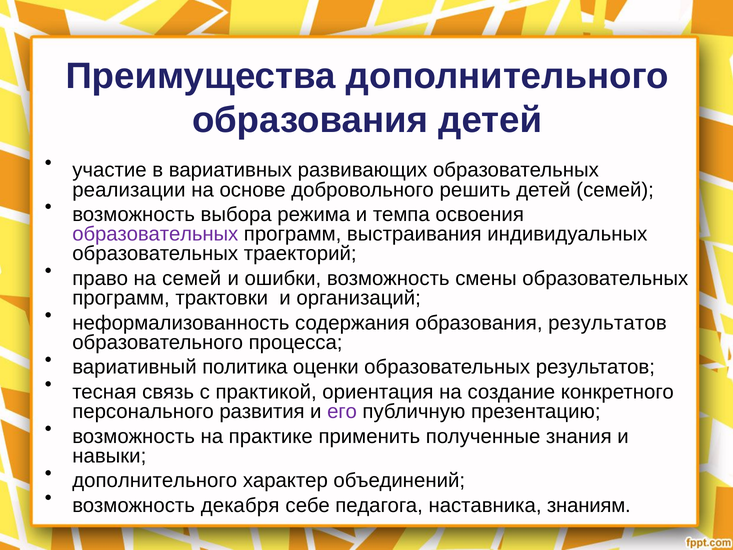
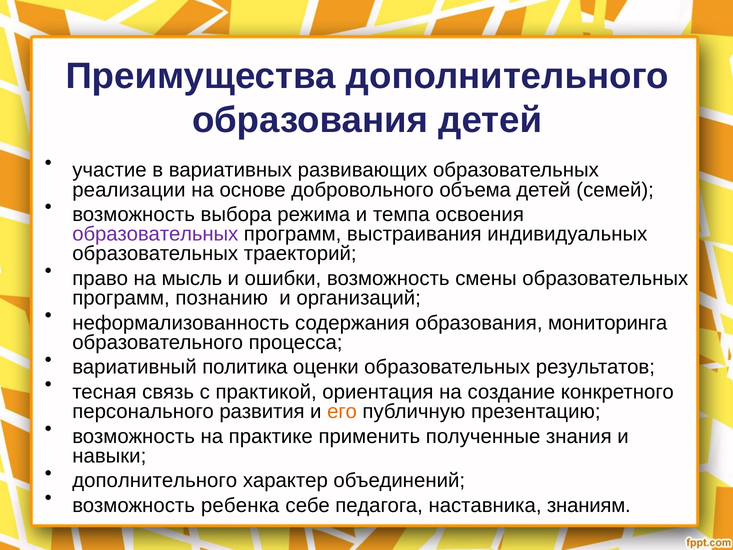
решить: решить -> объема (475, 190)
на семей: семей -> мысль (192, 278)
трактовки: трактовки -> познанию (222, 298)
образования результатов: результатов -> мониторинга (608, 323)
его colour: purple -> orange (342, 411)
декабря: декабря -> ребенка (240, 505)
